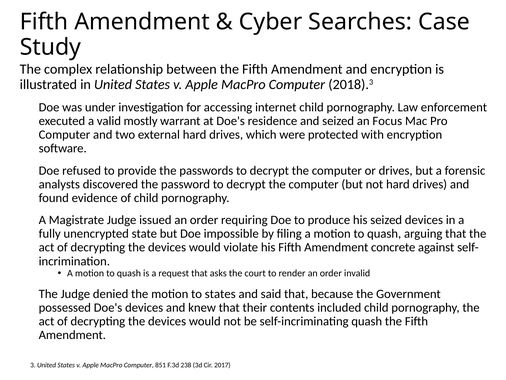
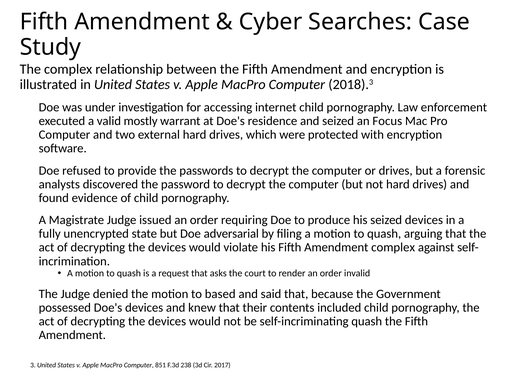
impossible: impossible -> adversarial (231, 233)
Amendment concrete: concrete -> complex (393, 247)
to states: states -> based (220, 294)
